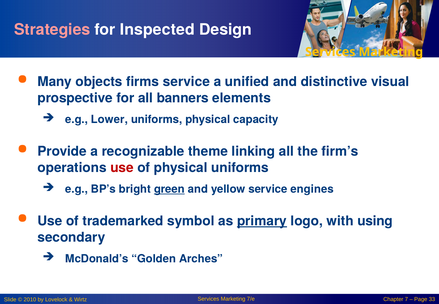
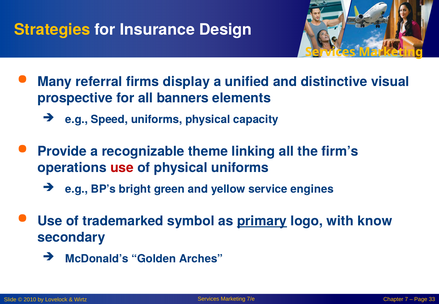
Strategies colour: pink -> yellow (52, 30)
Inspected: Inspected -> Insurance (157, 30)
objects: objects -> referral (99, 82)
firms service: service -> display (186, 82)
Lower: Lower -> Speed (109, 120)
green underline: present -> none (169, 189)
using: using -> know (375, 221)
